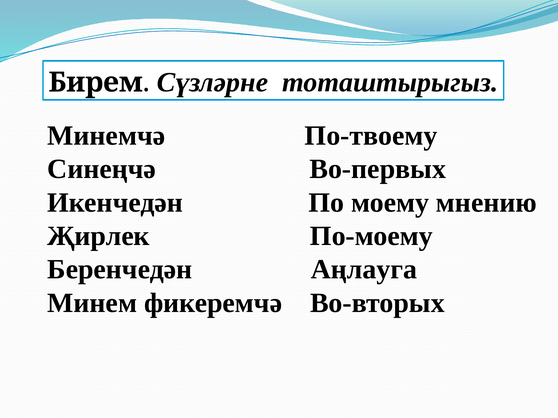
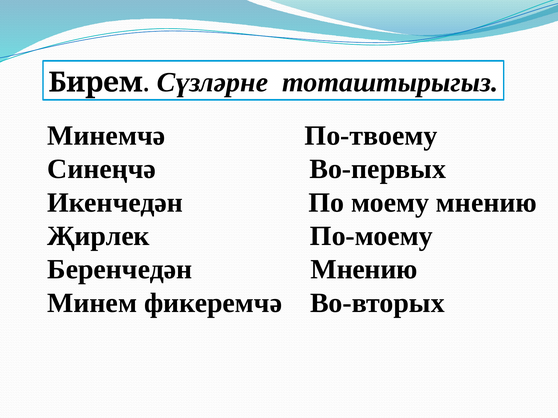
Беренчедән Аңлауга: Аңлауга -> Мнению (364, 270)
